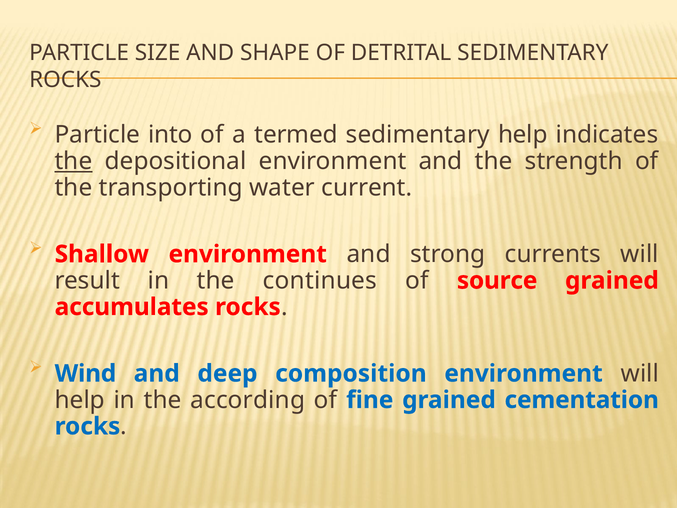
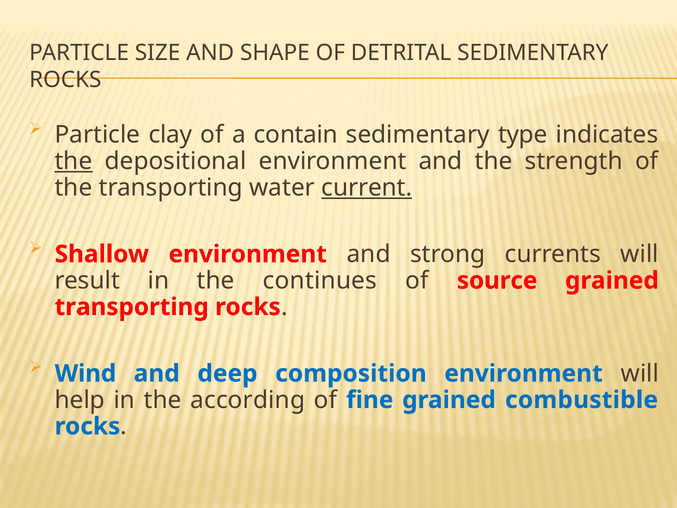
into: into -> clay (170, 135)
termed: termed -> contain (296, 135)
sedimentary help: help -> type (523, 135)
current underline: none -> present (367, 188)
accumulates: accumulates -> transporting (132, 307)
cementation: cementation -> combustible (582, 400)
